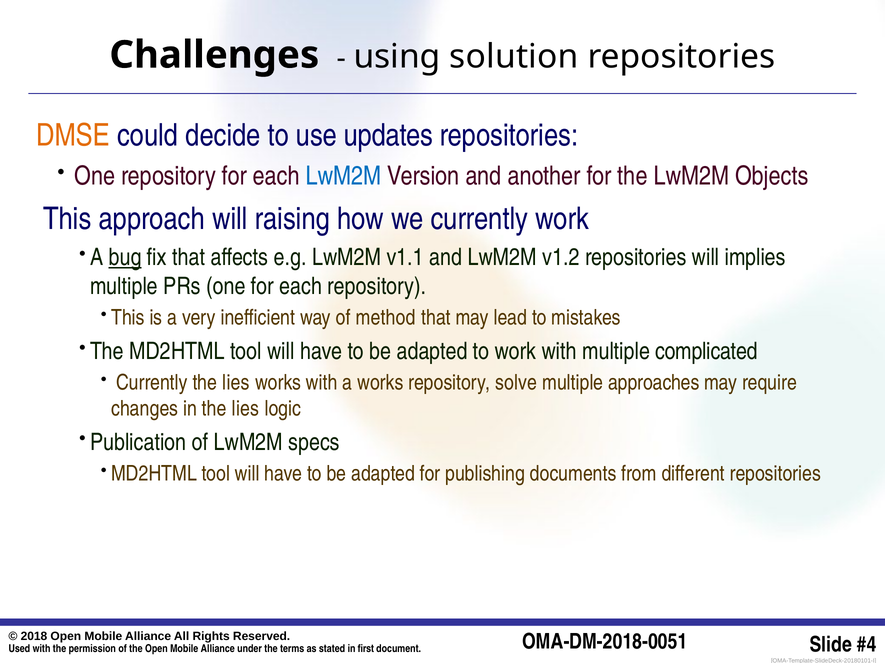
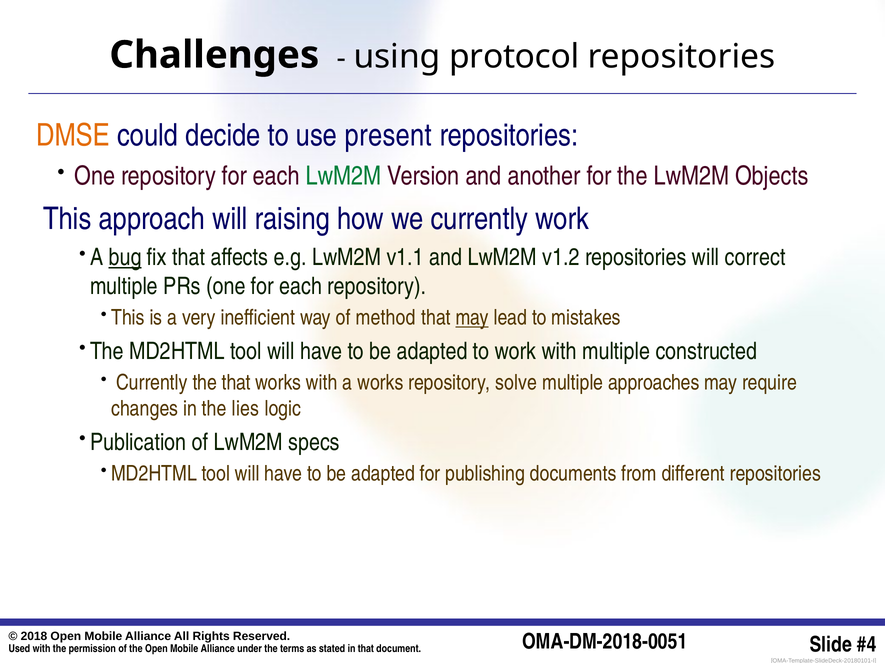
solution: solution -> protocol (514, 57)
updates: updates -> present (388, 136)
LwM2M colour: blue -> green (344, 176)
implies: implies -> correct (755, 258)
may underline: none -> present (472, 318)
complicated: complicated -> constructed (706, 352)
Currently the lies: lies -> that (236, 383)
in first: first -> that (366, 650)
